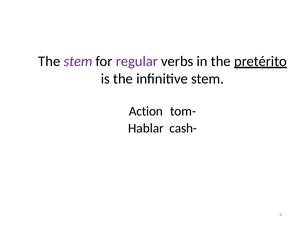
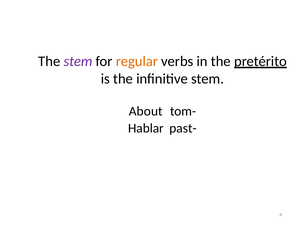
regular colour: purple -> orange (137, 61)
Action: Action -> About (146, 111)
cash-: cash- -> past- (183, 128)
